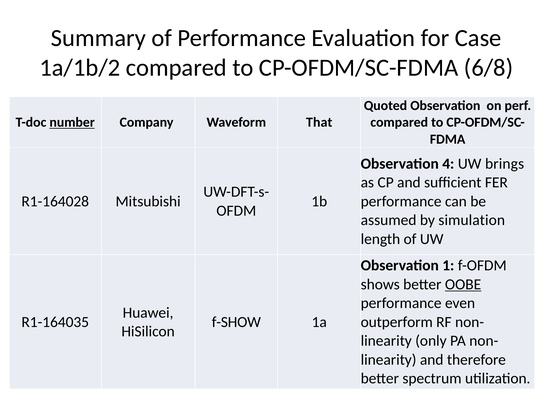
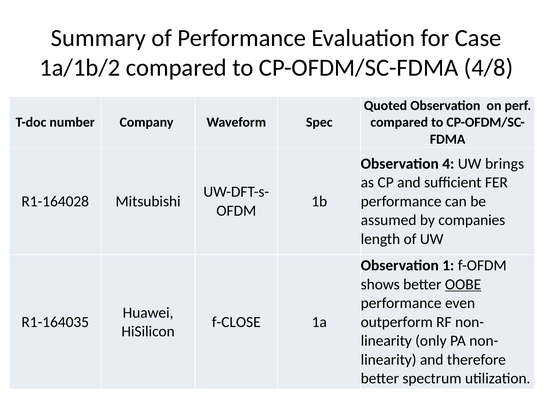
6/8: 6/8 -> 4/8 (489, 68)
number underline: present -> none (72, 122)
That: That -> Spec (319, 122)
simulation: simulation -> companies (472, 220)
f-SHOW: f-SHOW -> f-CLOSE (236, 322)
